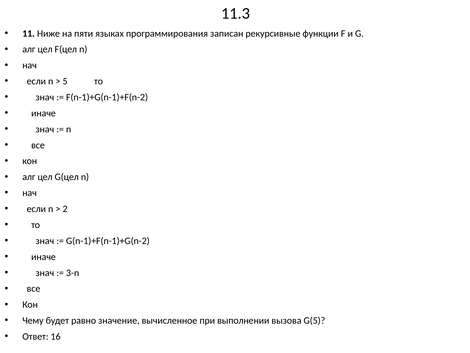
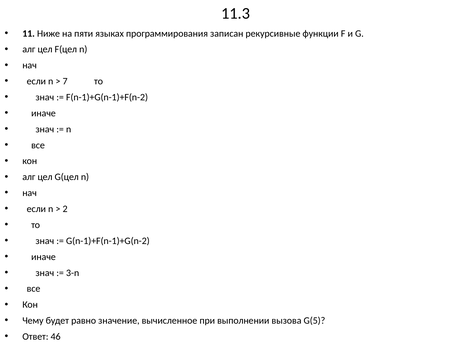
5: 5 -> 7 (65, 81)
16: 16 -> 46 (56, 336)
